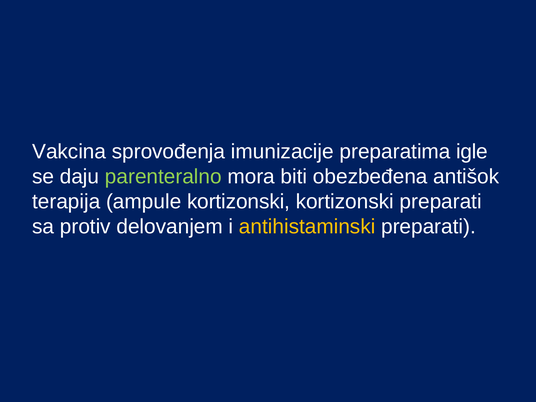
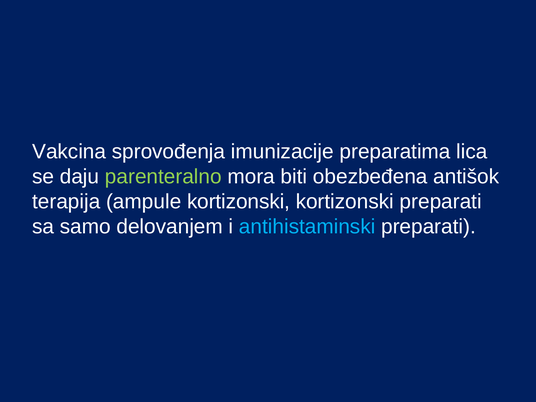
igle: igle -> lica (472, 152)
protiv: protiv -> samo (85, 226)
antihistaminski colour: yellow -> light blue (307, 226)
